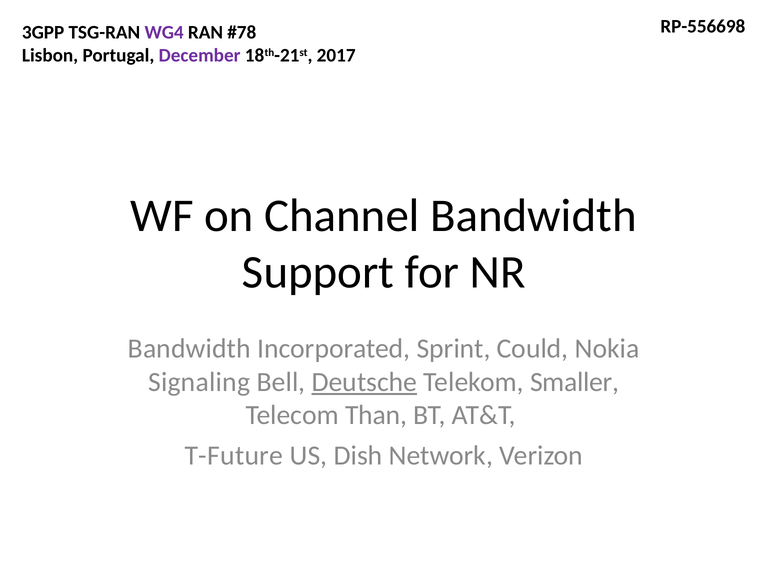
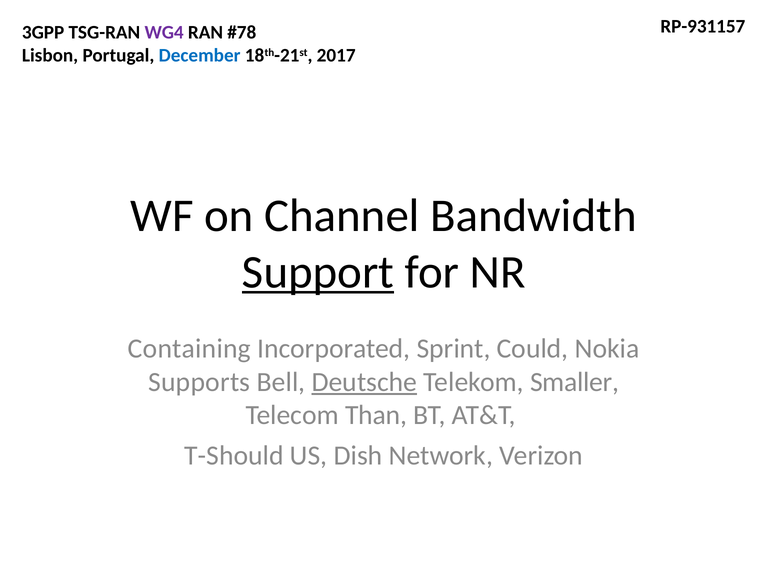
RP-556698: RP-556698 -> RP-931157 (703, 26)
December colour: purple -> blue (200, 55)
Support underline: none -> present (318, 272)
Bandwidth: Bandwidth -> Containing (189, 349)
Signaling: Signaling -> Supports (199, 382)
T-Future: T-Future -> T-Should (234, 455)
